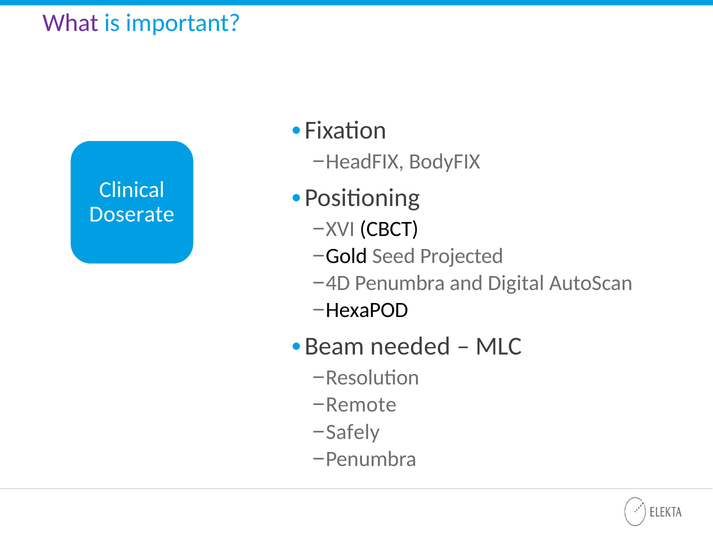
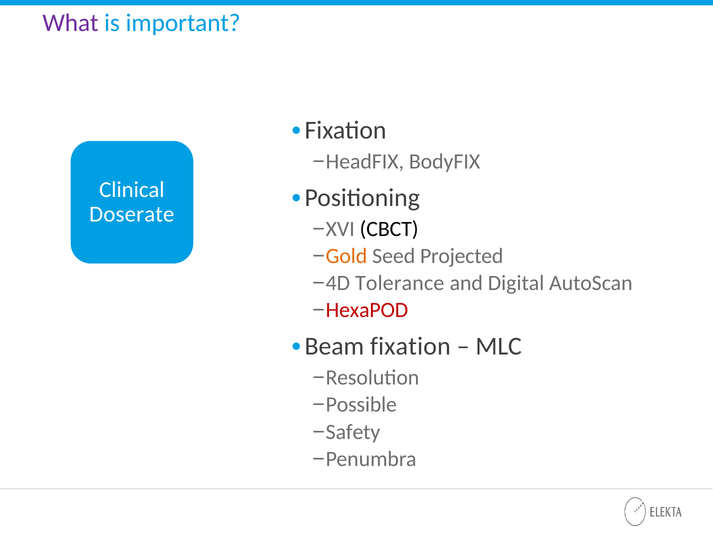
Gold colour: black -> orange (346, 256)
4D Penumbra: Penumbra -> Tolerance (400, 283)
HexaPOD colour: black -> red (367, 310)
Beam needed: needed -> fixation (410, 346)
Remote: Remote -> Possible (361, 405)
Safely: Safely -> Safety (353, 432)
